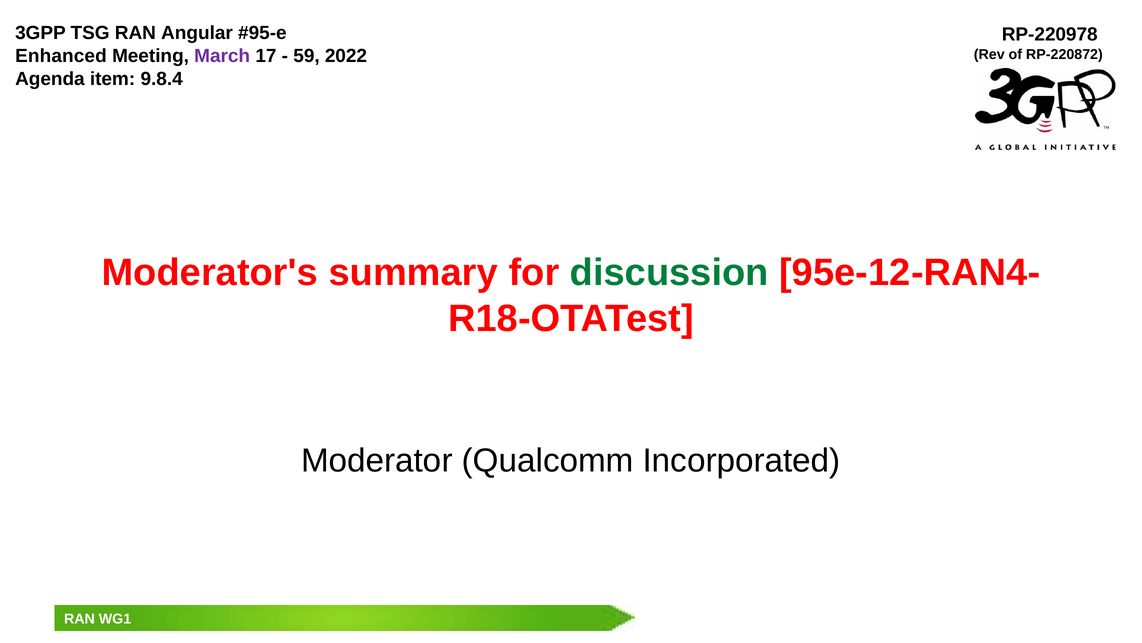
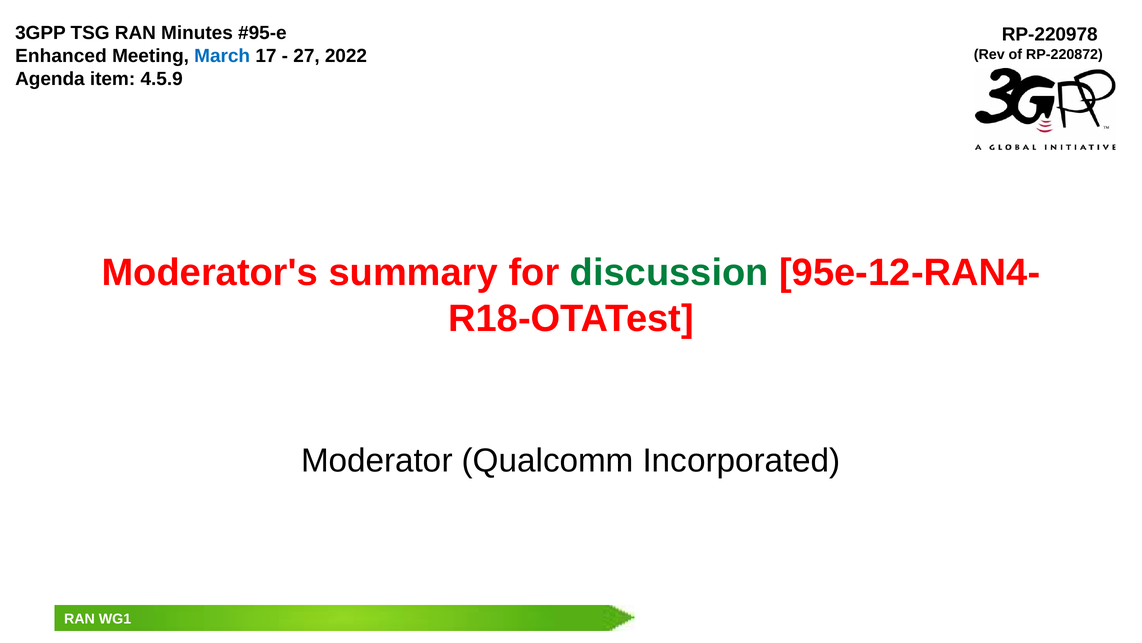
Angular: Angular -> Minutes (197, 33)
March colour: purple -> blue (222, 56)
59: 59 -> 27 (307, 56)
9.8.4: 9.8.4 -> 4.5.9 (162, 79)
